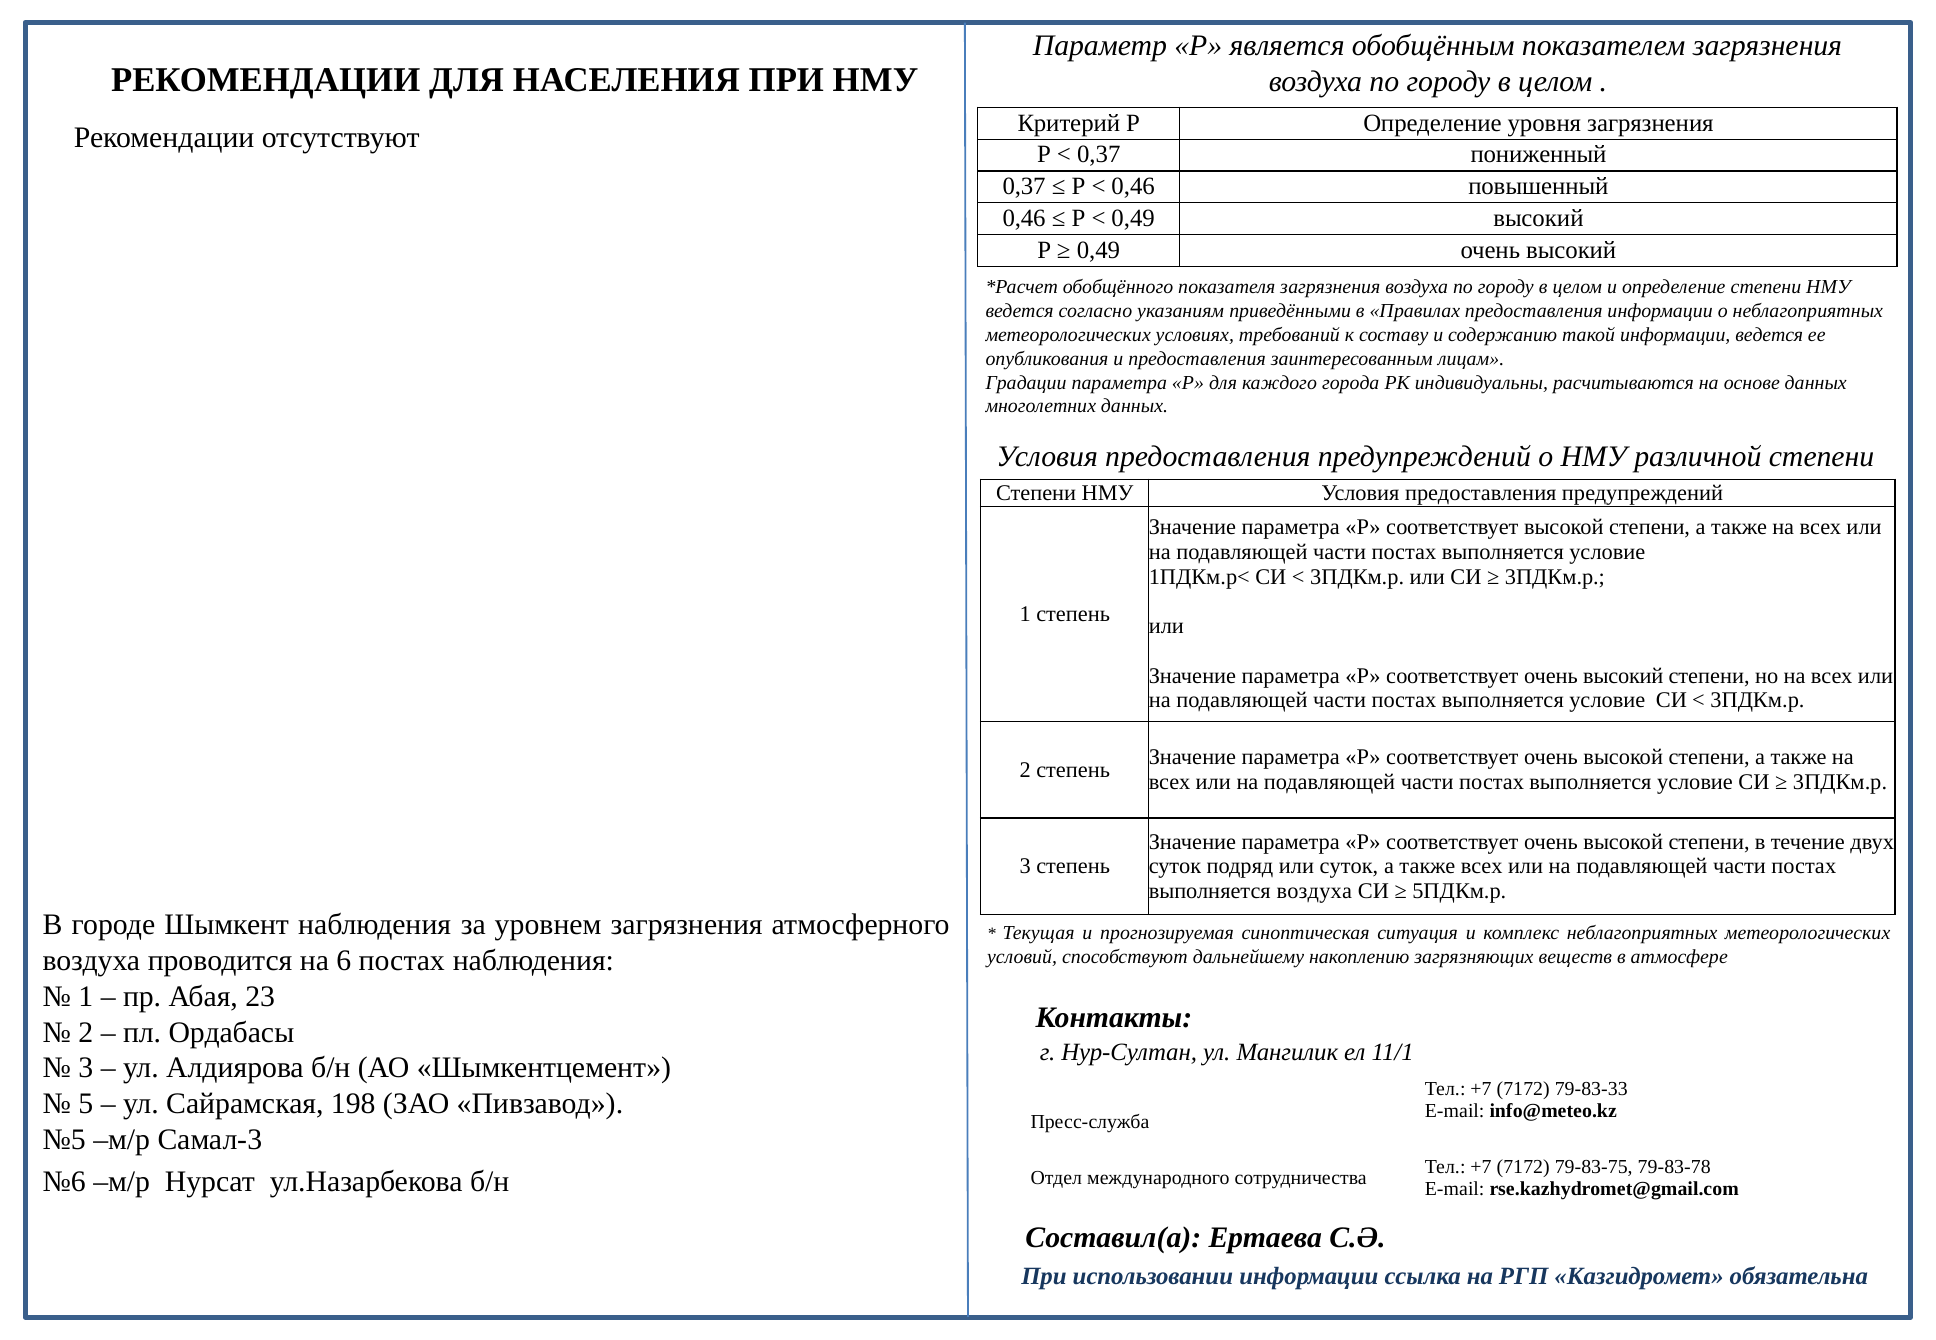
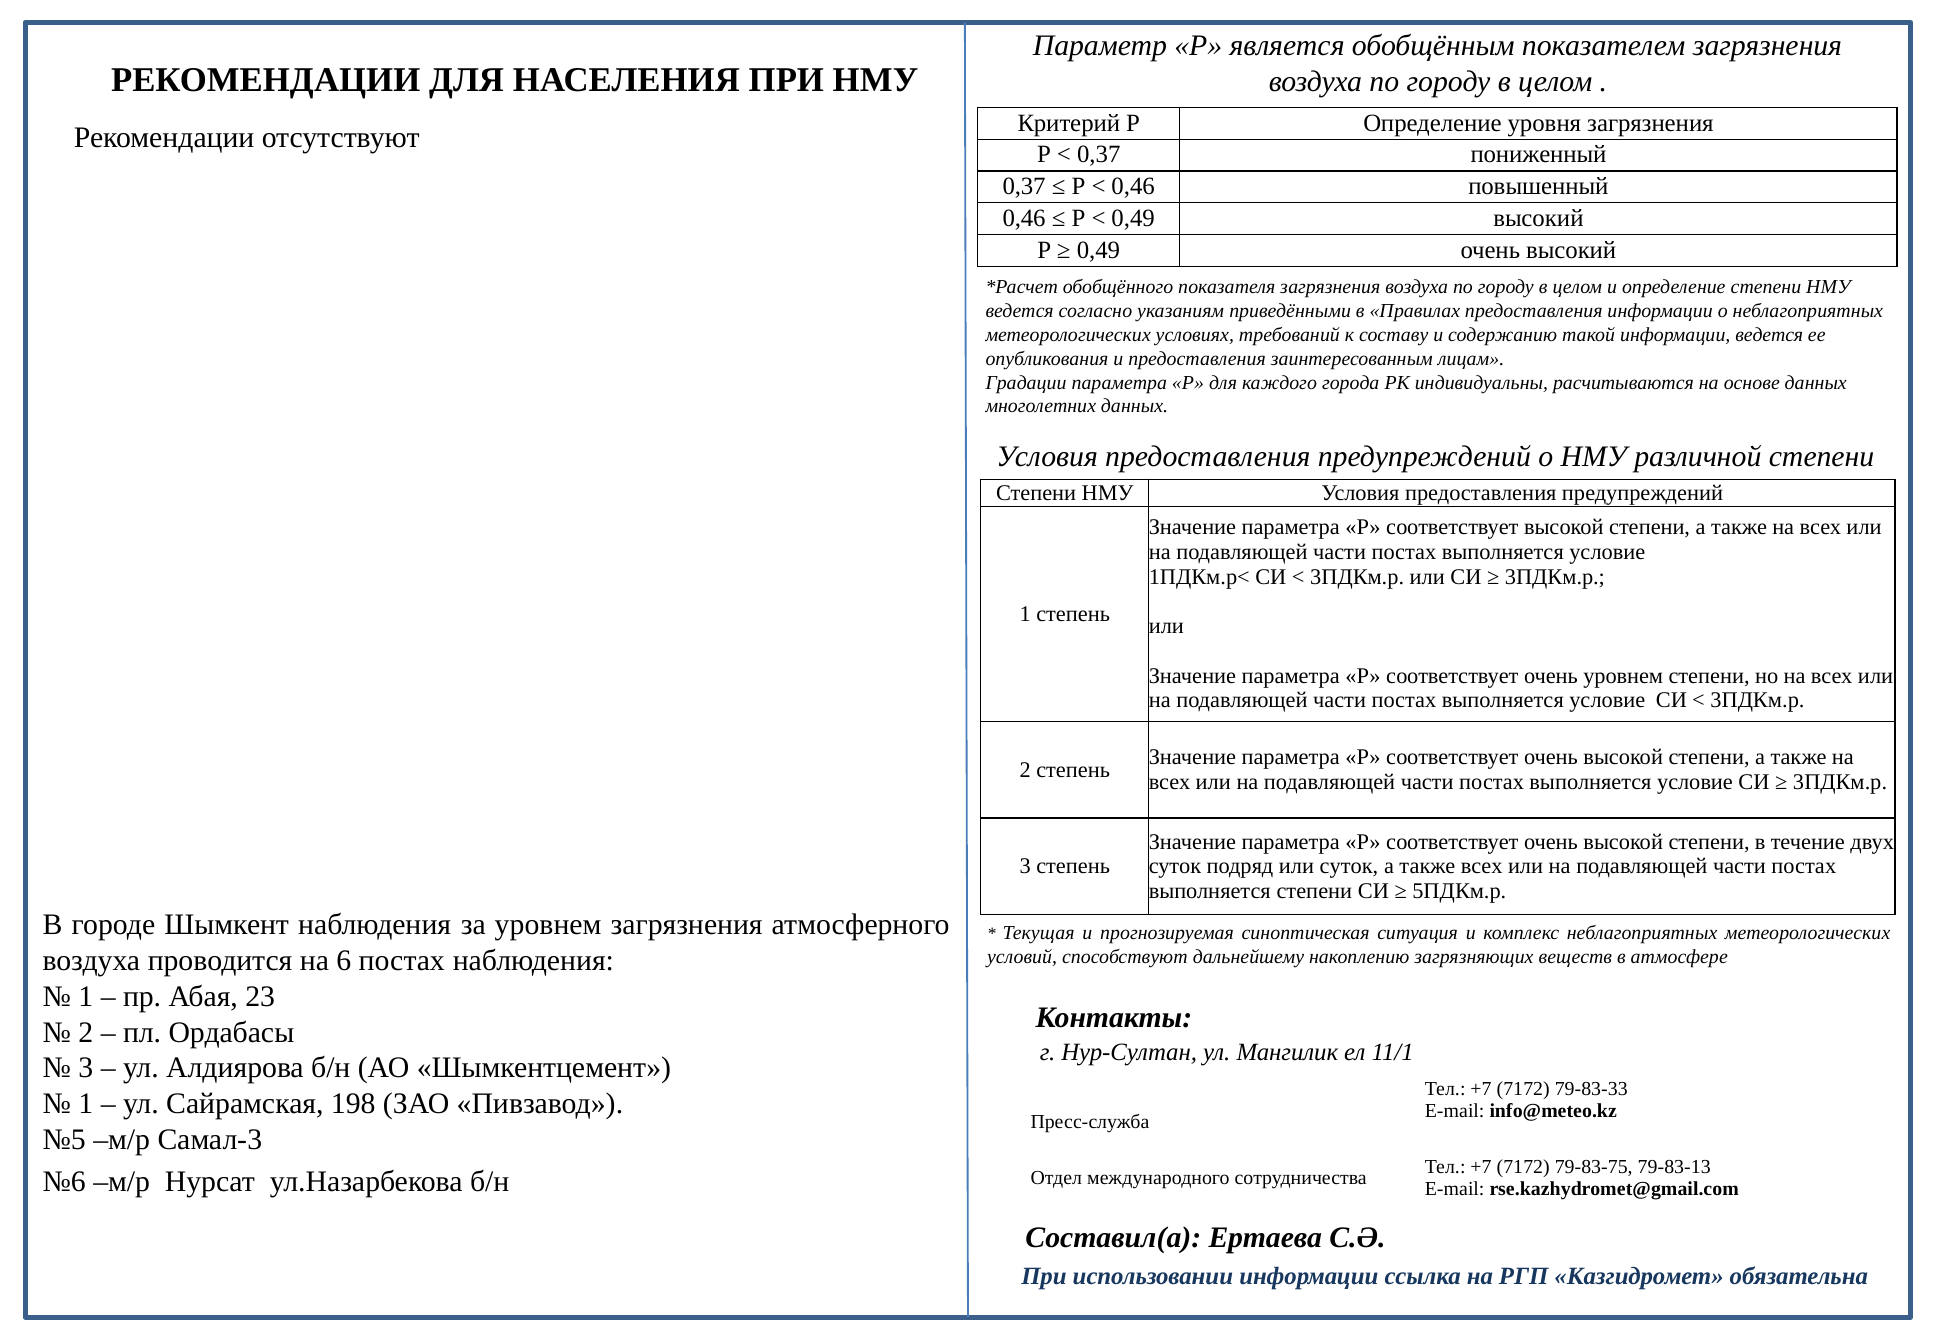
соответствует очень высокий: высокий -> уровнем (1623, 676)
выполняется воздуха: воздуха -> степени (1314, 892)
5: 5 -> 1 (86, 1104)
79-83-78: 79-83-78 -> 79-83-13 (1674, 1167)
